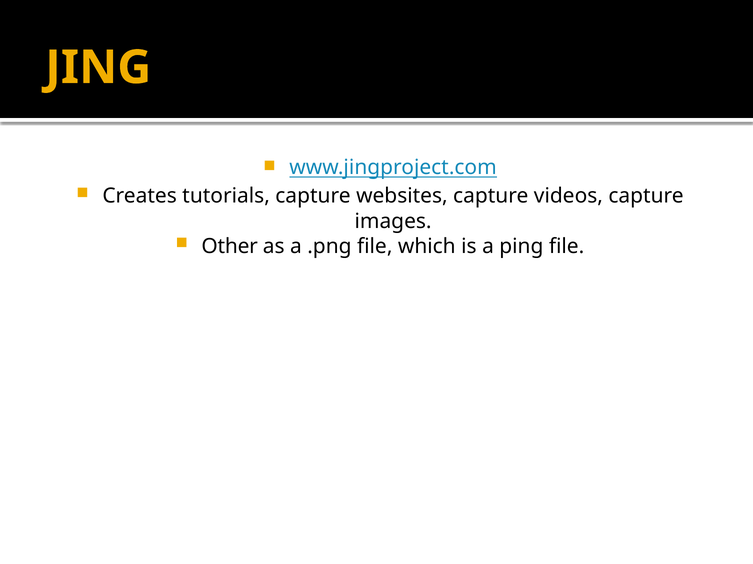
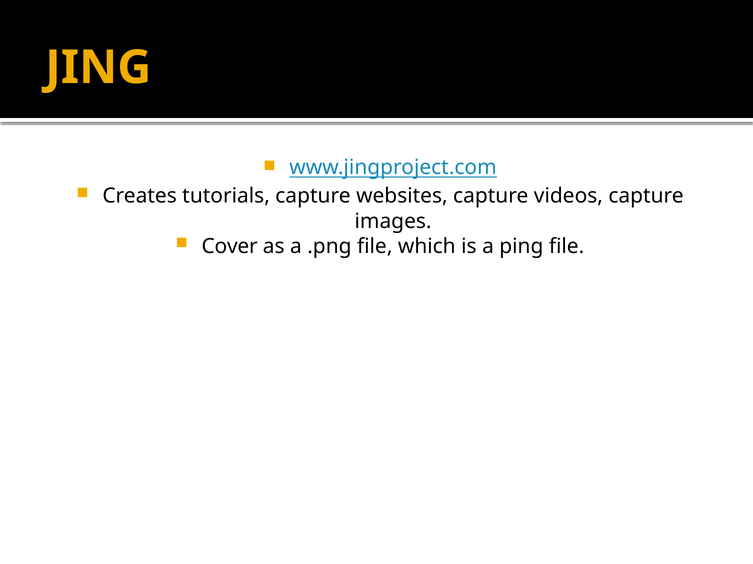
Other: Other -> Cover (230, 247)
